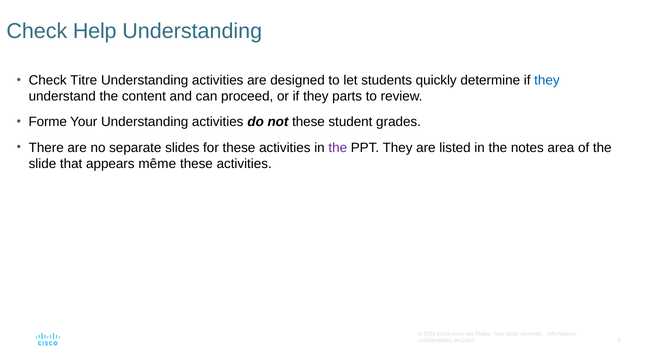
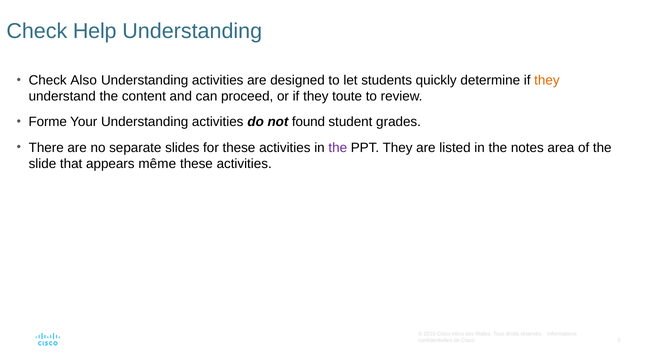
Titre: Titre -> Also (84, 80)
they colour: blue -> orange (547, 80)
parts: parts -> toute (347, 96)
not these: these -> found (309, 122)
